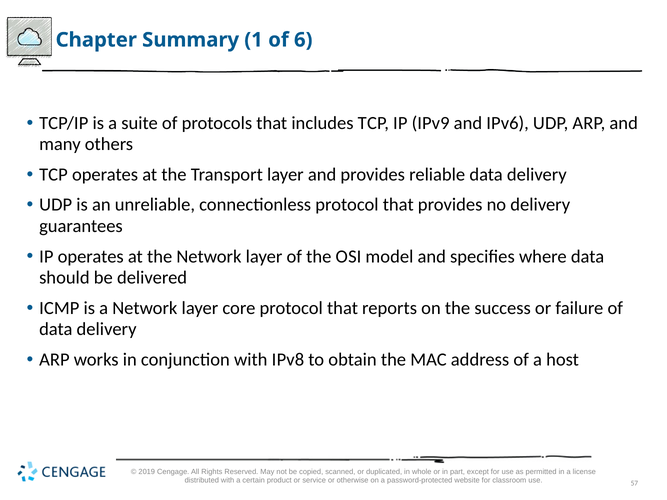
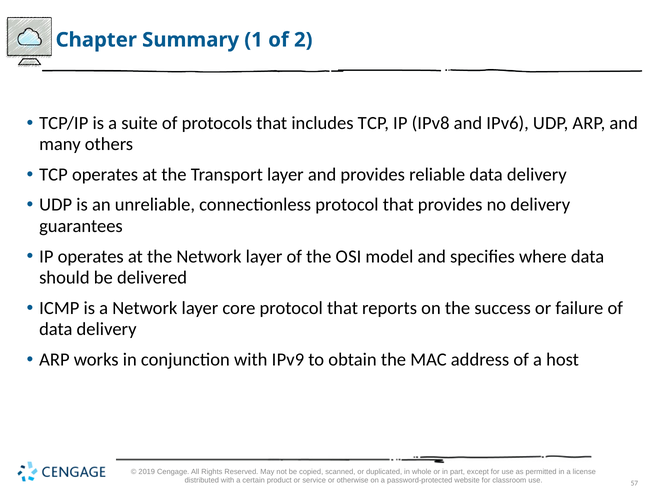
of 6: 6 -> 2 (303, 40)
9: 9 -> 8 (445, 123)
8: 8 -> 9 (299, 360)
